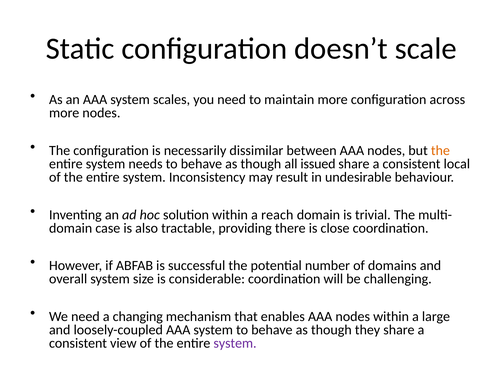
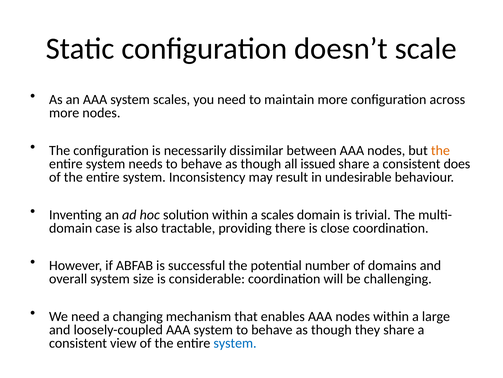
local: local -> does (457, 164)
a reach: reach -> scales (277, 214)
system colour: purple -> blue (235, 343)
